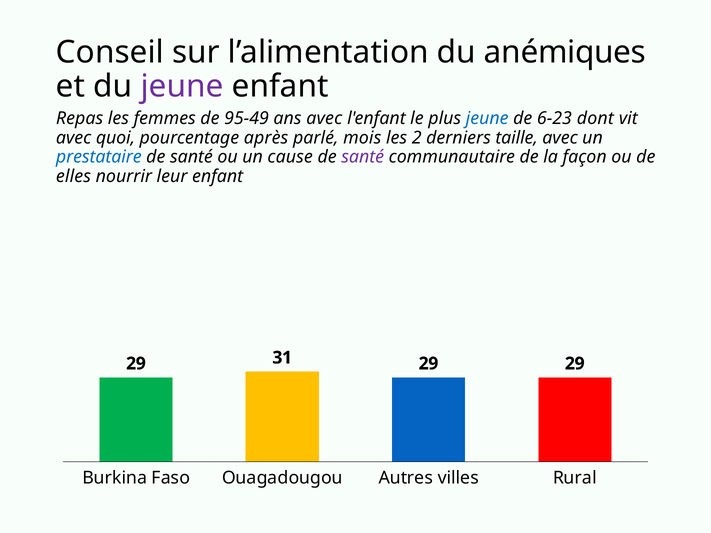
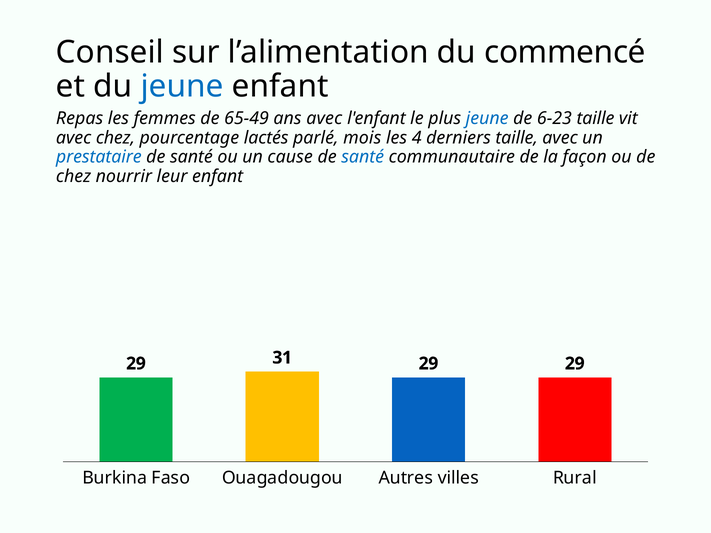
anémiques: anémiques -> commencé (565, 52)
jeune colour: purple -> blue (182, 86)
95-49: 95-49 -> 65-49 (246, 119)
6-23 dont: dont -> taille (595, 119)
avec quoi: quoi -> chez (115, 138)
après: après -> lactés (266, 138)
2: 2 -> 4 (417, 138)
santé colour: purple -> blue (363, 157)
elles: elles -> chez (74, 176)
